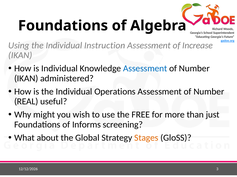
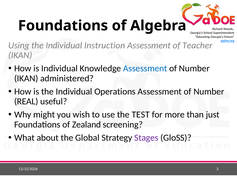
Increase: Increase -> Teacher (197, 46)
FREE: FREE -> TEST (141, 115)
Informs: Informs -> Zealand (86, 125)
Stages colour: orange -> purple (146, 138)
